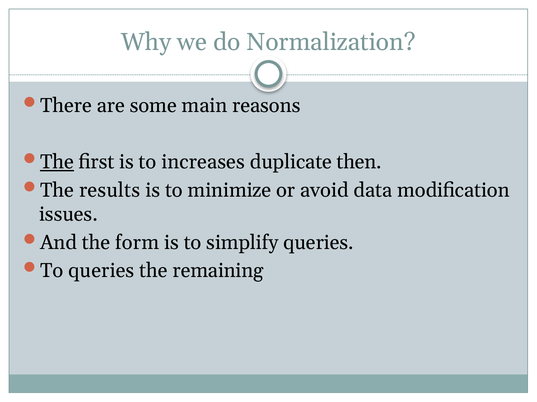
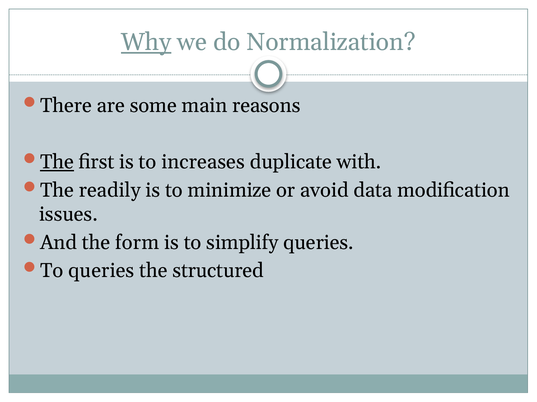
Why underline: none -> present (146, 42)
then: then -> with (359, 162)
results: results -> readily (110, 190)
remaining: remaining -> structured (218, 271)
